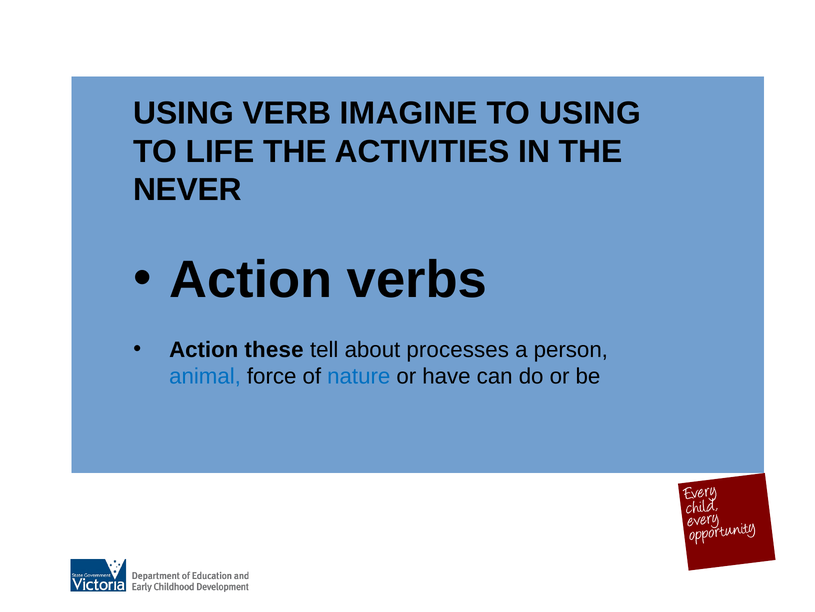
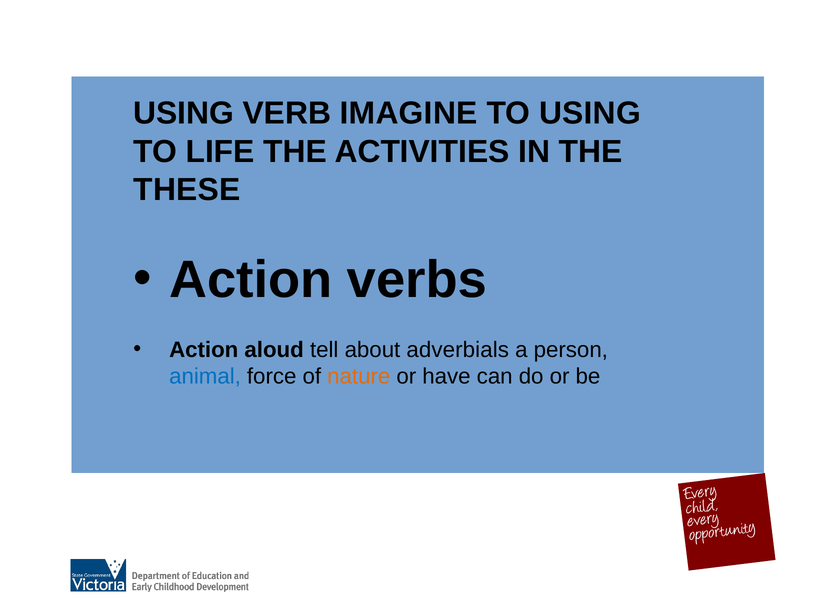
NEVER: NEVER -> THESE (187, 190)
these: these -> aloud (274, 349)
processes: processes -> adverbials (458, 349)
nature colour: blue -> orange (359, 376)
